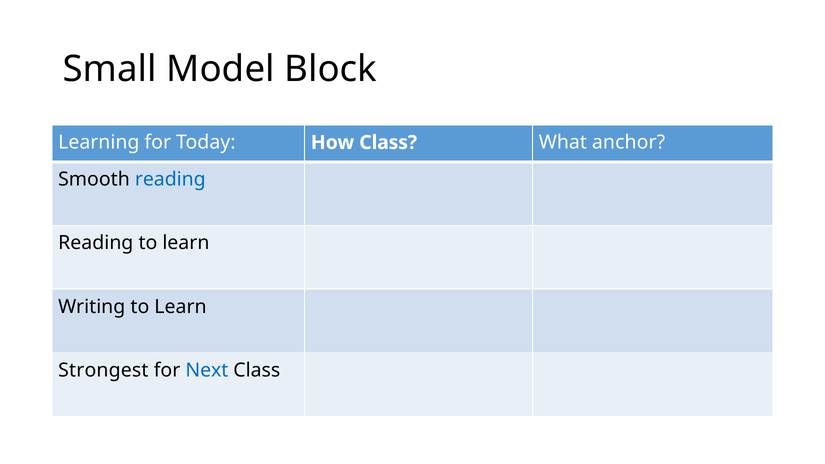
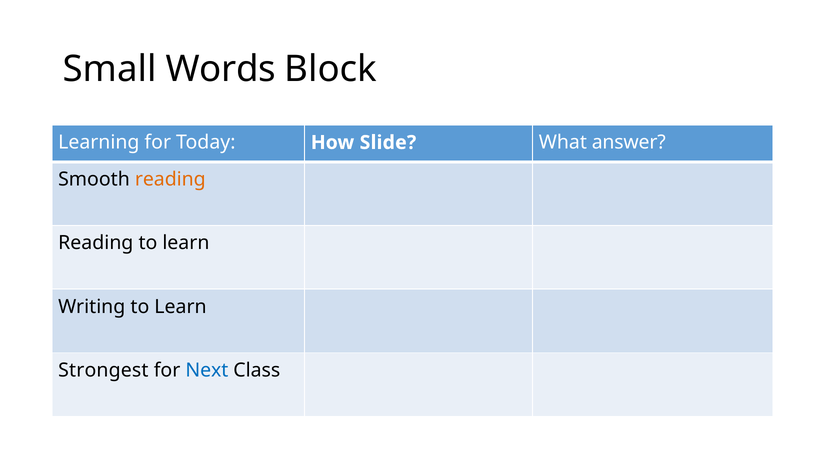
Model: Model -> Words (221, 69)
How Class: Class -> Slide (388, 143)
anchor: anchor -> answer (629, 143)
reading colour: blue -> orange (170, 179)
